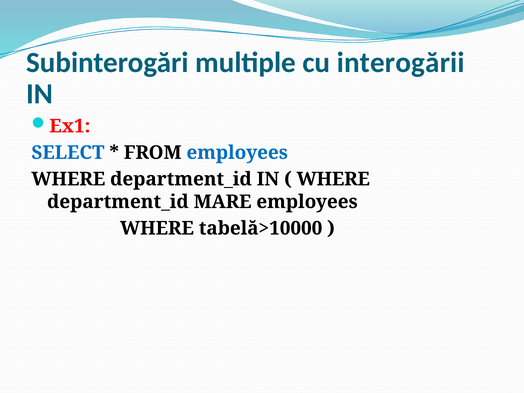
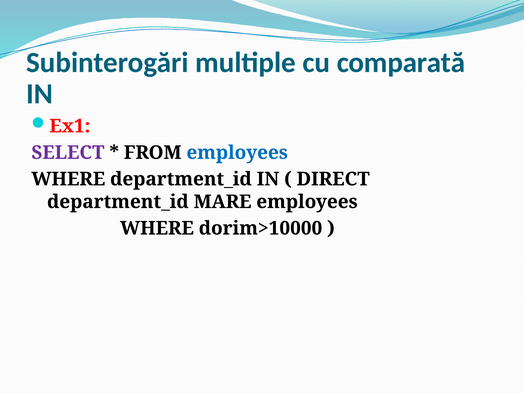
interogării: interogării -> comparată (401, 62)
SELECT colour: blue -> purple (68, 153)
WHERE: WHERE -> DIRECT (333, 179)
tabelă>10000: tabelă>10000 -> dorim>10000 (261, 228)
